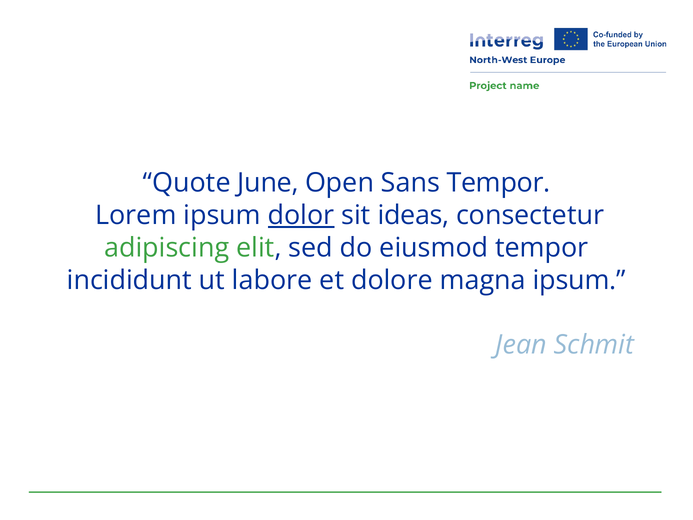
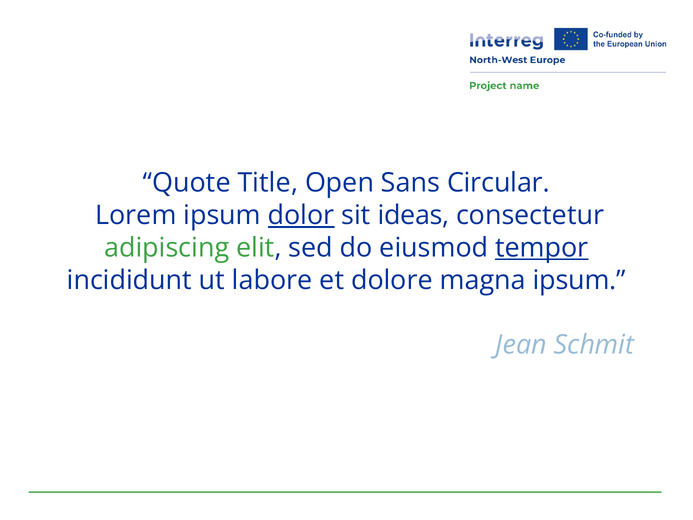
June: June -> Title (268, 183)
Sans Tempor: Tempor -> Circular (498, 183)
tempor underline: none -> present (542, 248)
